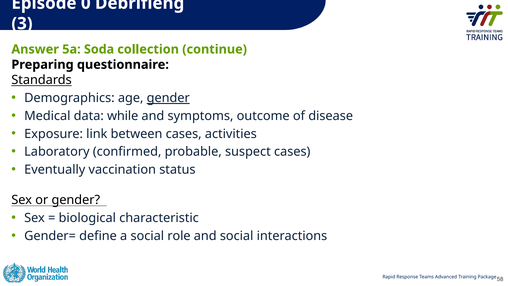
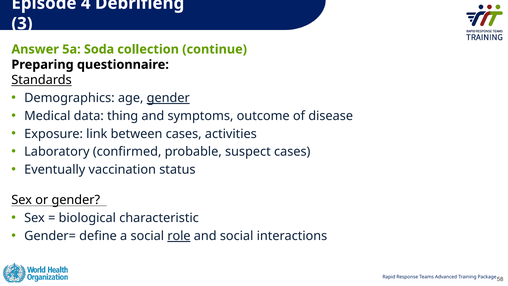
0: 0 -> 4 (86, 3)
while: while -> thing (123, 116)
role underline: none -> present (179, 236)
